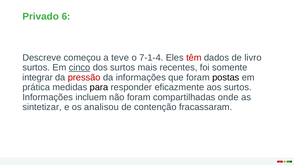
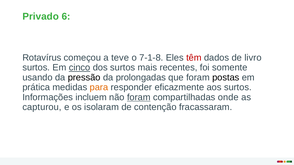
Descreve: Descreve -> Rotavírus (42, 58)
7-1-4: 7-1-4 -> 7-1-8 (151, 58)
integrar: integrar -> usando (37, 78)
pressão colour: red -> black (84, 78)
da informações: informações -> prolongadas (141, 78)
para colour: black -> orange (99, 88)
foram underline: none -> present (139, 97)
sintetizar: sintetizar -> capturou (42, 107)
analisou: analisou -> isolaram (102, 107)
